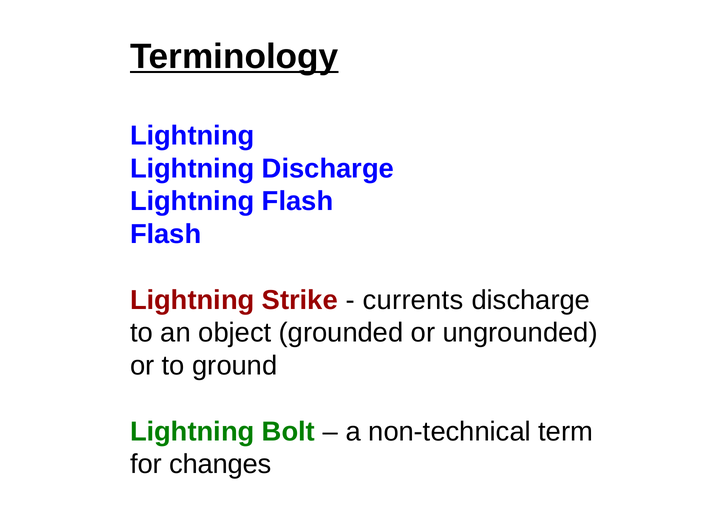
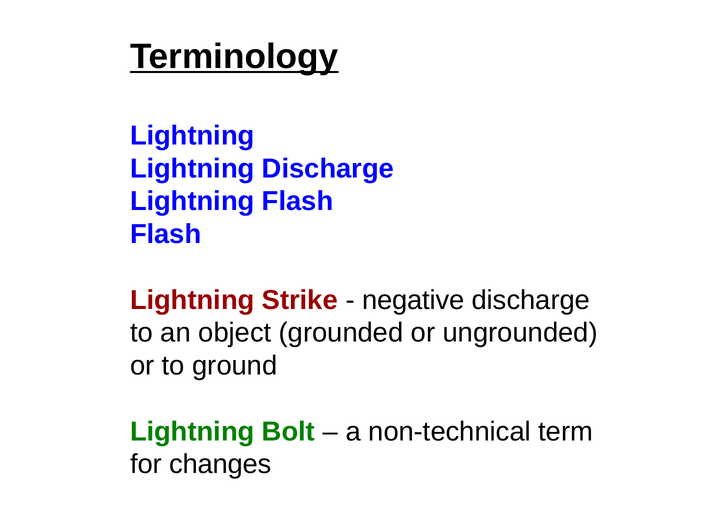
currents: currents -> negative (413, 300)
